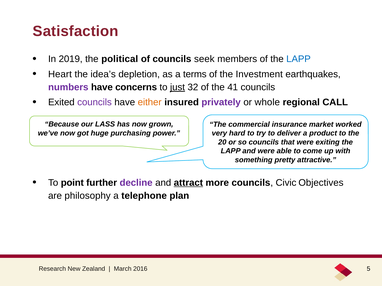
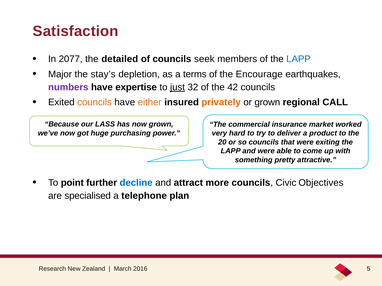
2019: 2019 -> 2077 (71, 59)
political: political -> detailed (120, 59)
Heart: Heart -> Major (60, 74)
idea’s: idea’s -> stay’s (103, 74)
Investment: Investment -> Encourage (259, 74)
concerns: concerns -> expertise (136, 87)
41: 41 -> 42 (233, 87)
councils colour: purple -> orange (94, 103)
privately colour: purple -> orange (221, 103)
or whole: whole -> grown (267, 103)
decline colour: purple -> blue (136, 183)
attract underline: present -> none (188, 183)
philosophy: philosophy -> specialised (88, 196)
